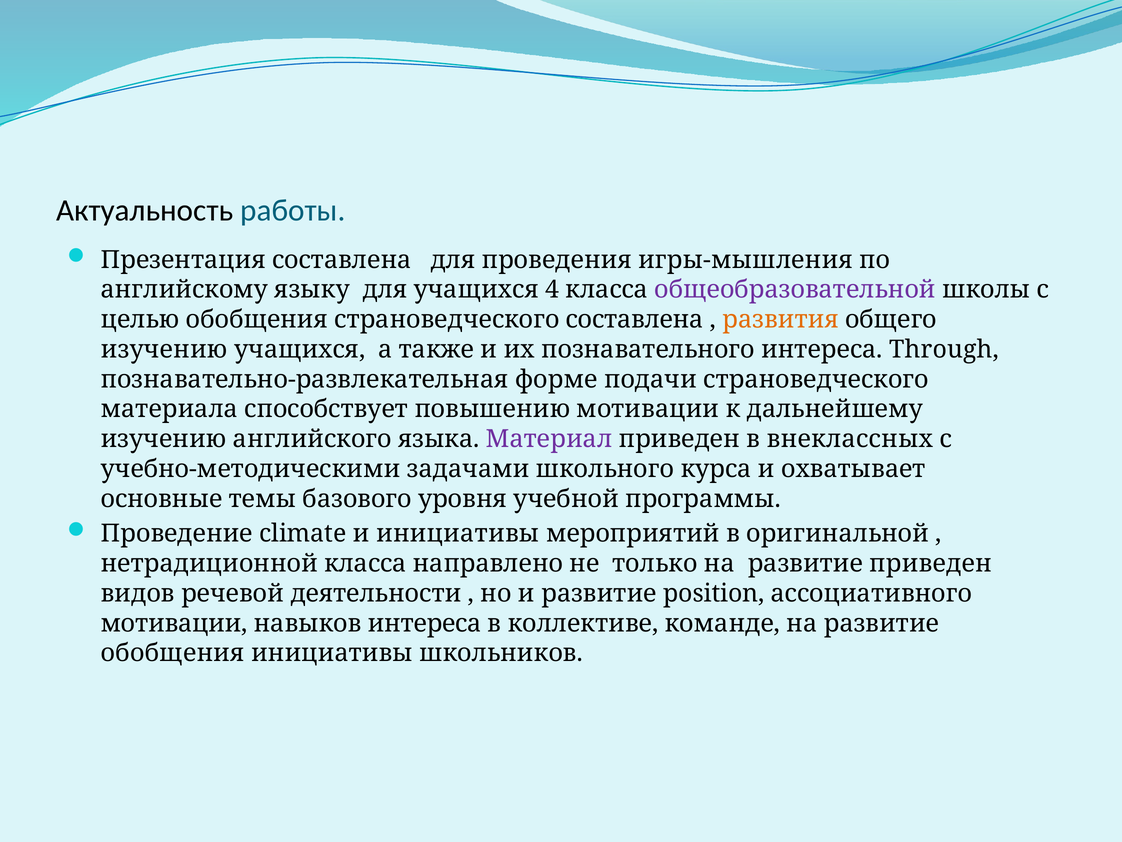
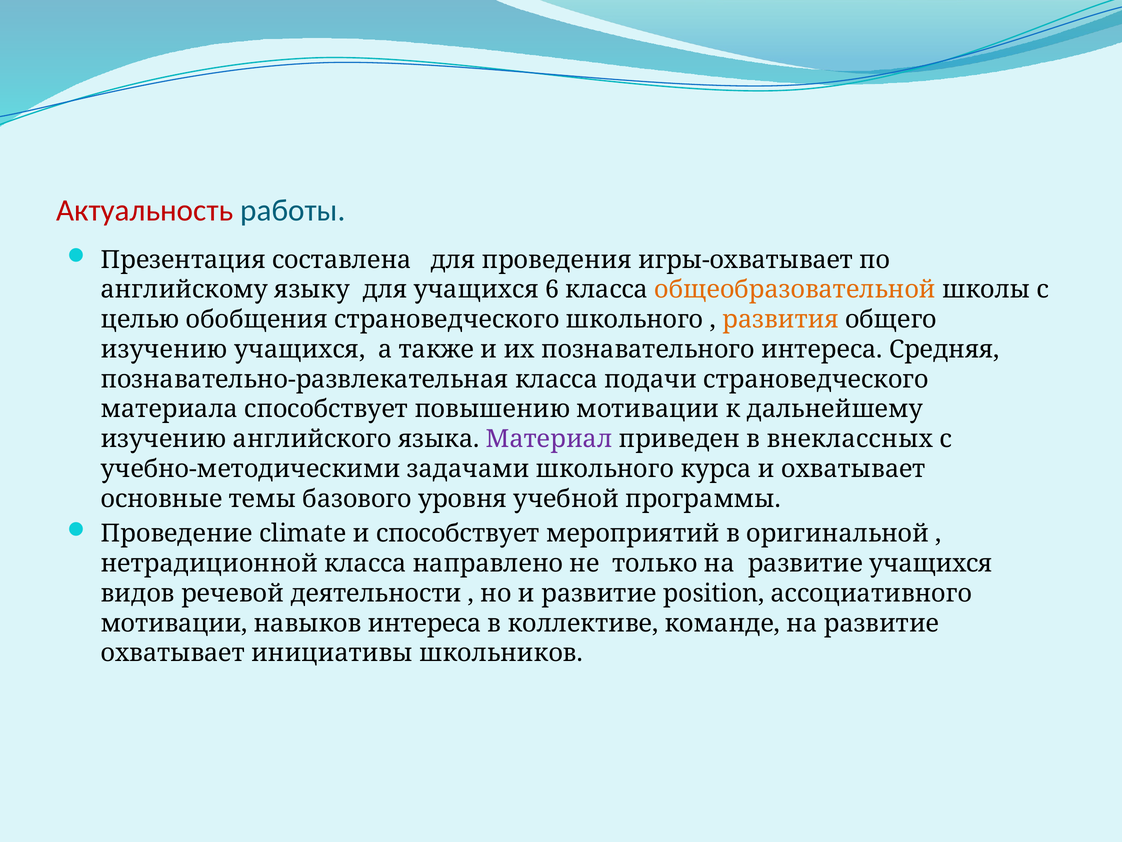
Актуальность colour: black -> red (145, 210)
игры-мышления: игры-мышления -> игры-охватывает (746, 260)
4: 4 -> 6 (552, 290)
общеобразовательной colour: purple -> orange (795, 290)
страноведческого составлена: составлена -> школьного (635, 319)
Through: Through -> Средняя (944, 349)
познавательно-развлекательная форме: форме -> класса (556, 379)
и инициативы: инициативы -> способствует (458, 533)
развитие приведен: приведен -> учащихся (931, 563)
обобщения: обобщения -> охватывает (173, 653)
